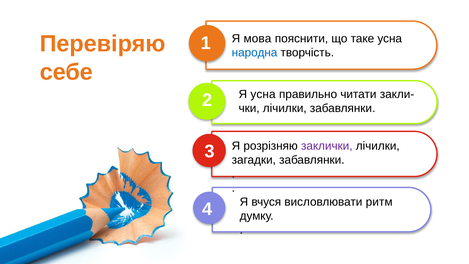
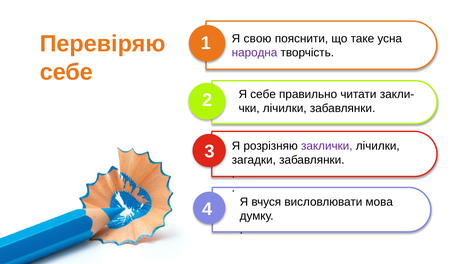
мова: мова -> свою (257, 39)
народна colour: blue -> purple (255, 53)
Я усна: усна -> себе (263, 94)
ритм: ритм -> мова (379, 202)
